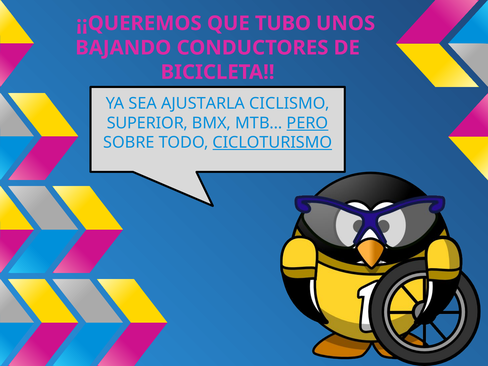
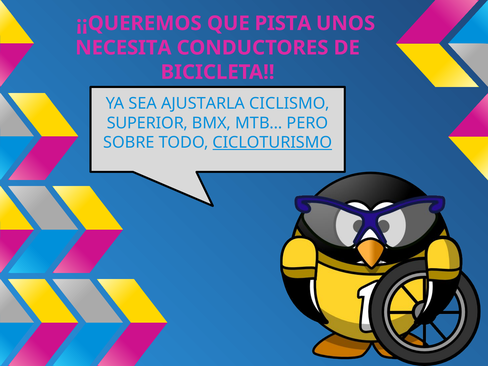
TUBO: TUBO -> PISTA (283, 23)
BAJANDO: BAJANDO -> NECESITA (123, 48)
PERO underline: present -> none (307, 123)
